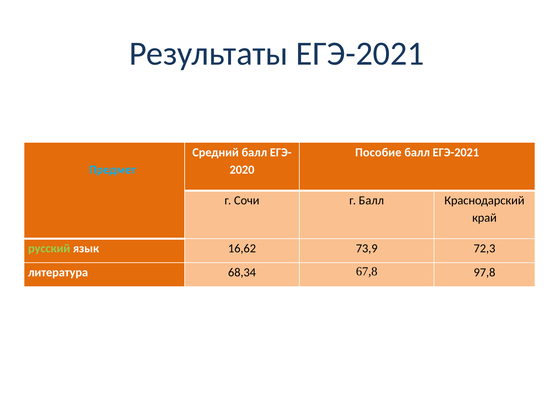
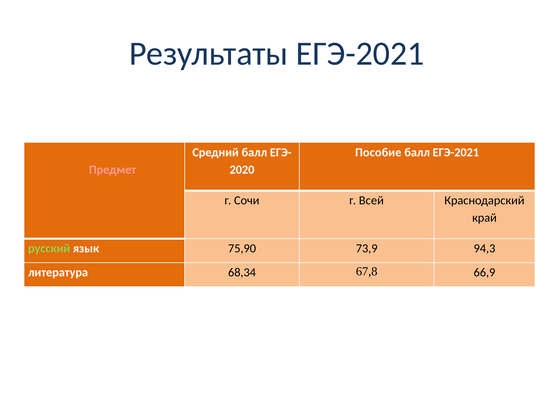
Предмет colour: light blue -> pink (113, 170)
г Балл: Балл -> Всей (371, 200)
16,62: 16,62 -> 75,90 (242, 248)
72,3: 72,3 -> 94,3 (485, 248)
97,8: 97,8 -> 66,9 (485, 272)
